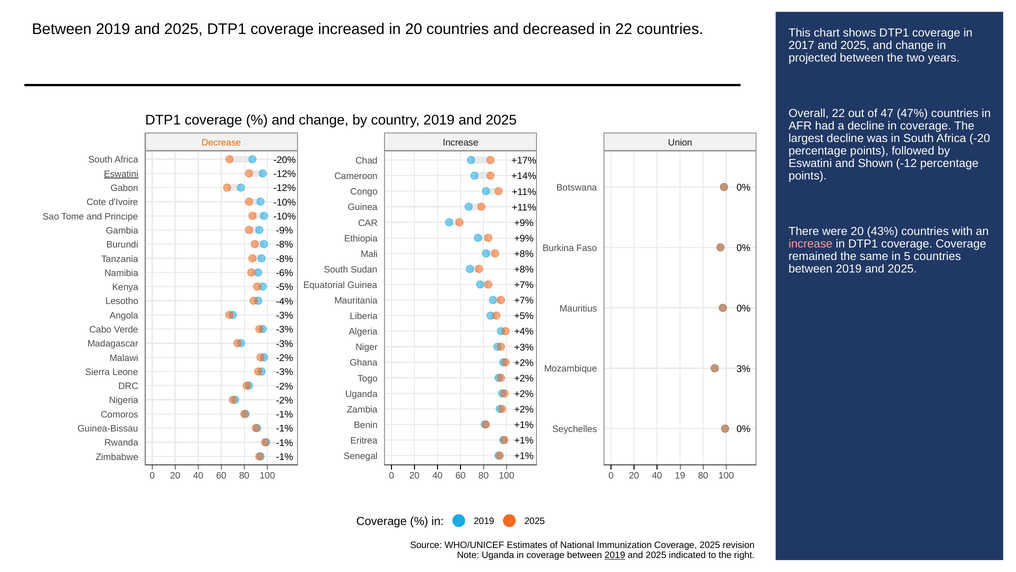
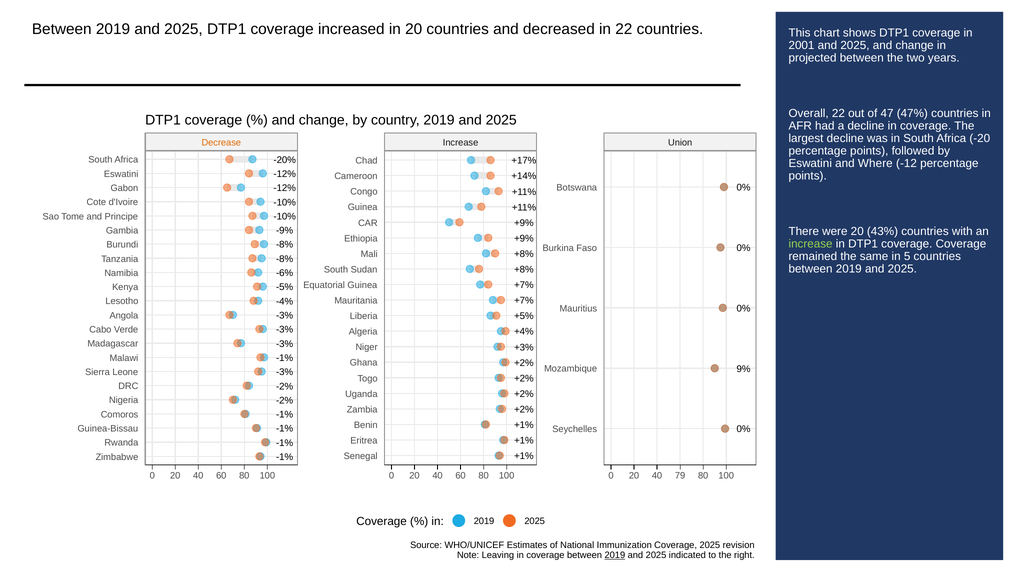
2017: 2017 -> 2001 (801, 45)
Shown: Shown -> Where (875, 163)
Eswatini underline: present -> none (121, 174)
increase colour: pink -> light green (811, 244)
-2%: -2% -> -1% (285, 358)
3%: 3% -> 9% (744, 369)
19: 19 -> 79 (680, 475)
Note Uganda: Uganda -> Leaving (498, 555)
